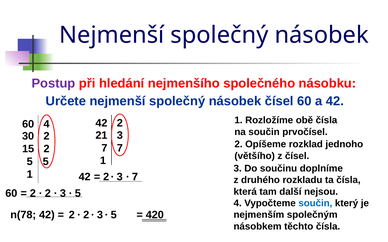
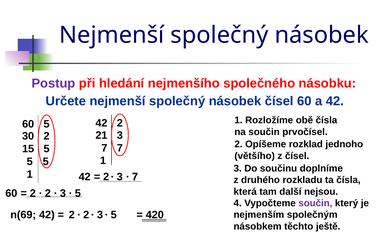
60 4: 4 -> 5 (47, 124)
15 2: 2 -> 5 (47, 149)
součin colour: blue -> purple (315, 204)
n(78: n(78 -> n(69 (23, 215)
těchto čísla: čísla -> ještě (328, 227)
